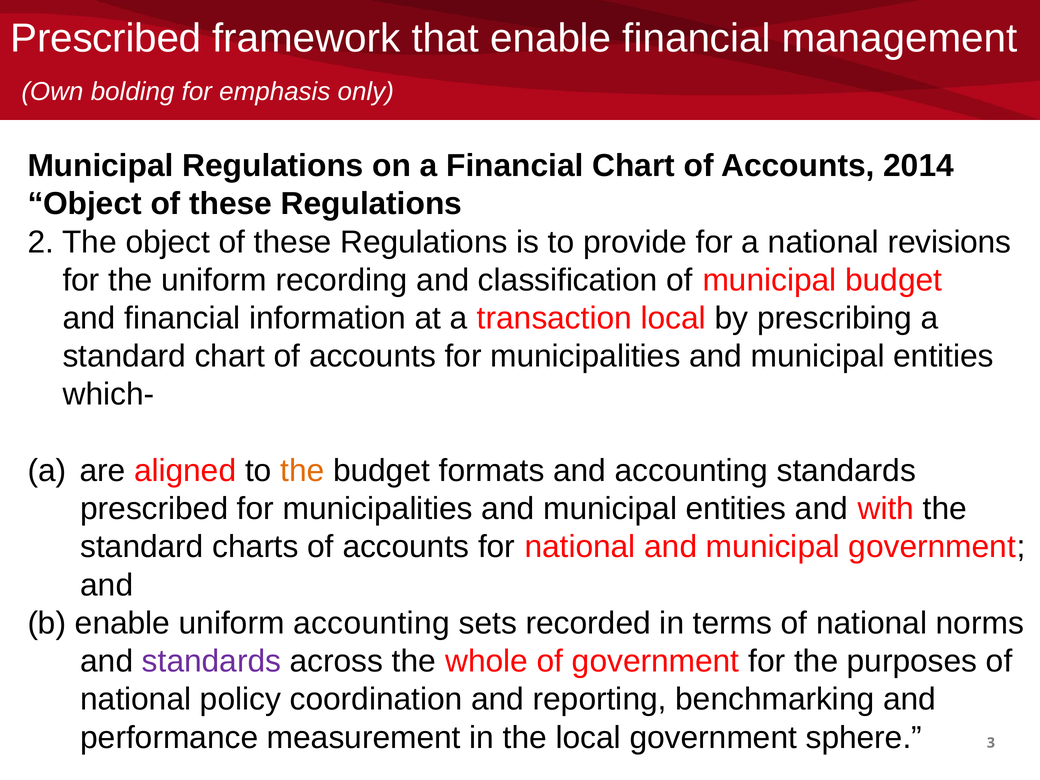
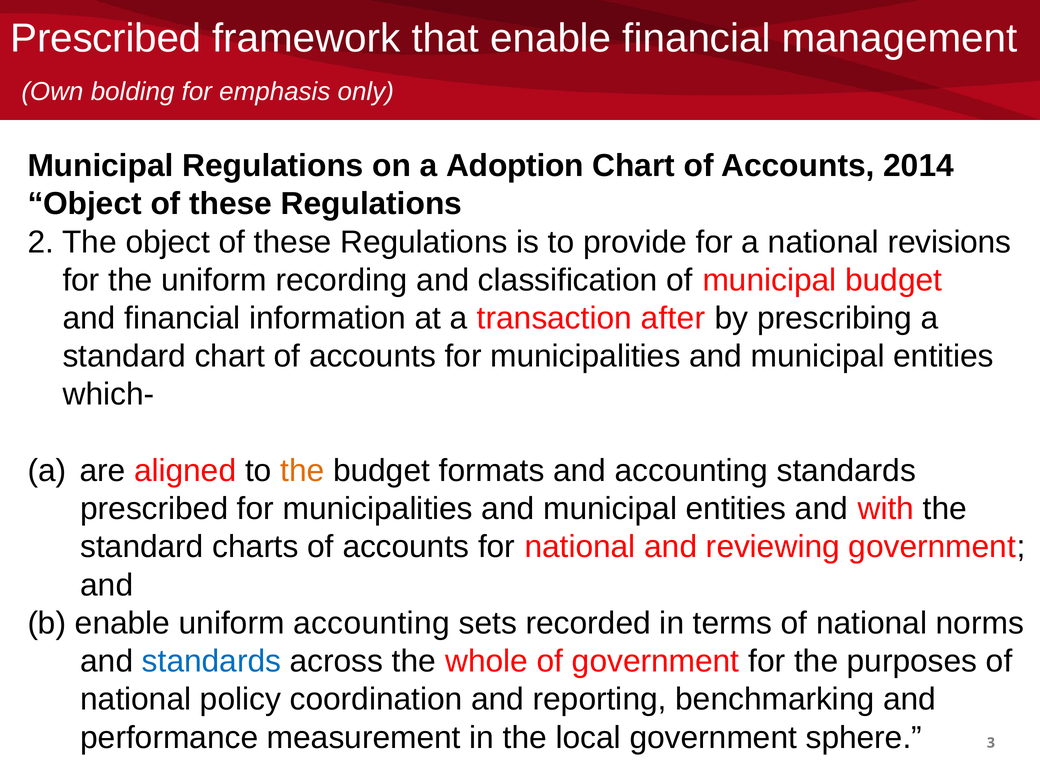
a Financial: Financial -> Adoption (515, 166)
transaction local: local -> after (673, 318)
national and municipal: municipal -> reviewing (773, 547)
standards colour: purple -> blue (212, 661)
